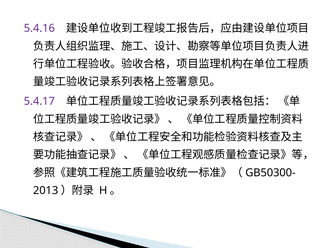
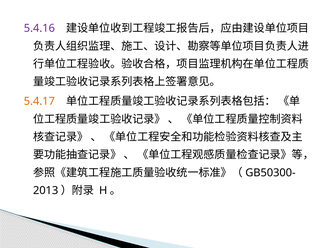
5.4.17 colour: purple -> orange (39, 101)
